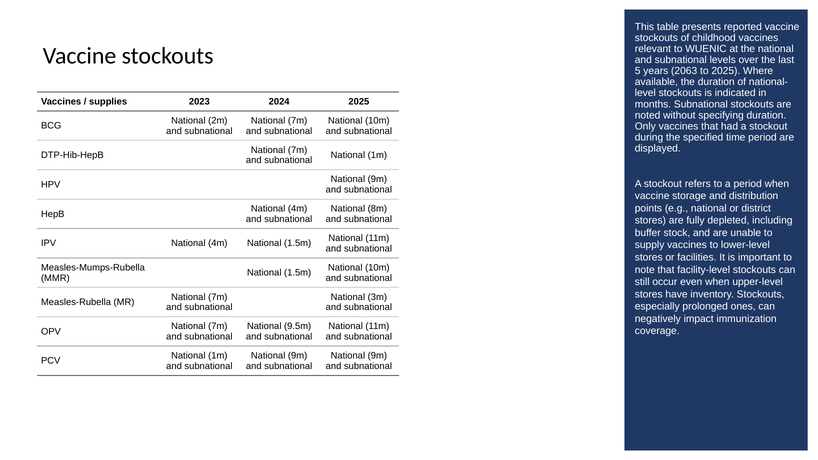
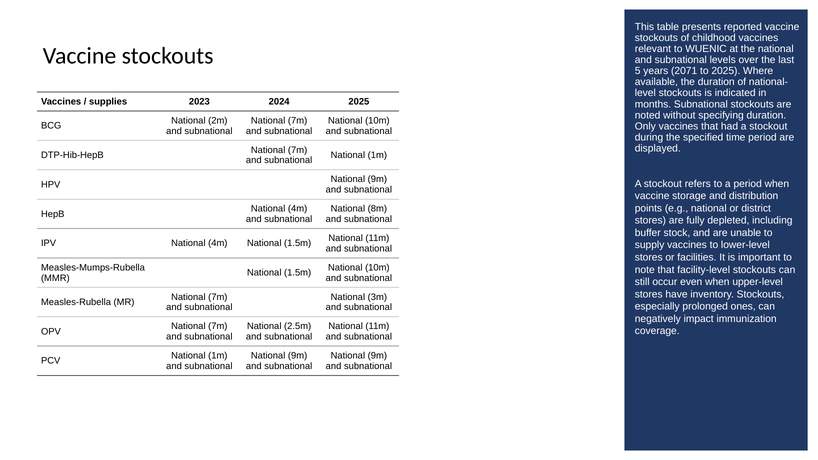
2063: 2063 -> 2071 (684, 71)
9.5m: 9.5m -> 2.5m (298, 326)
